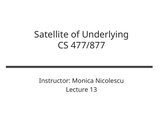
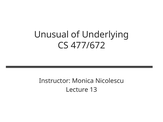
Satellite: Satellite -> Unusual (51, 35)
477/877: 477/877 -> 477/672 (88, 46)
